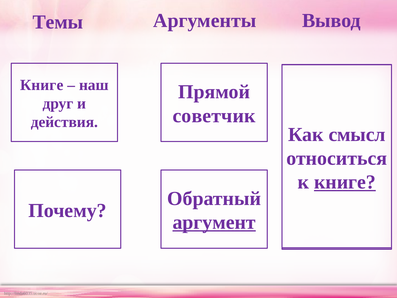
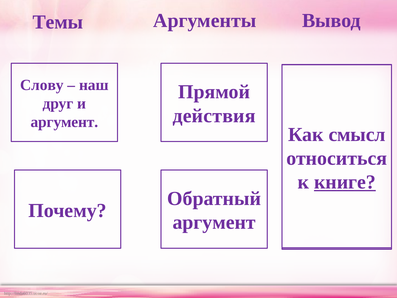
Книге: Книге -> Слову (42, 85)
советчик: советчик -> действия (214, 116)
действия: действия -> аргумент (64, 122)
аргумент underline: present -> none (214, 222)
